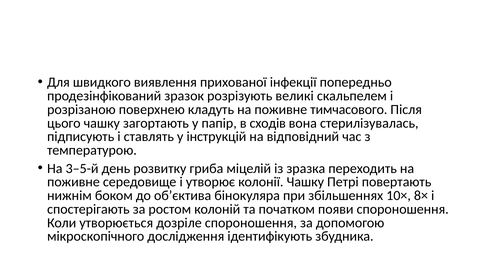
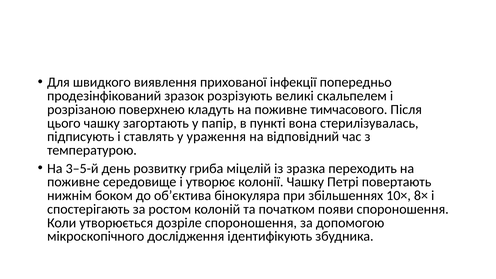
сходів: сходів -> пункті (268, 123)
інструкцій: інструкцій -> ураження (216, 137)
